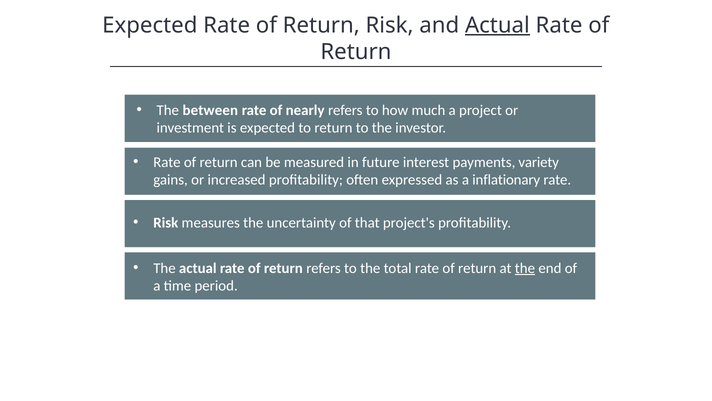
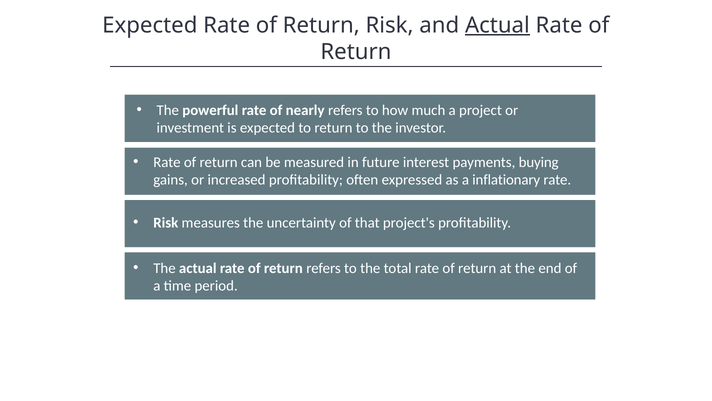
between: between -> powerful (210, 110)
variety: variety -> buying (539, 162)
the underline: present -> none (525, 268)
